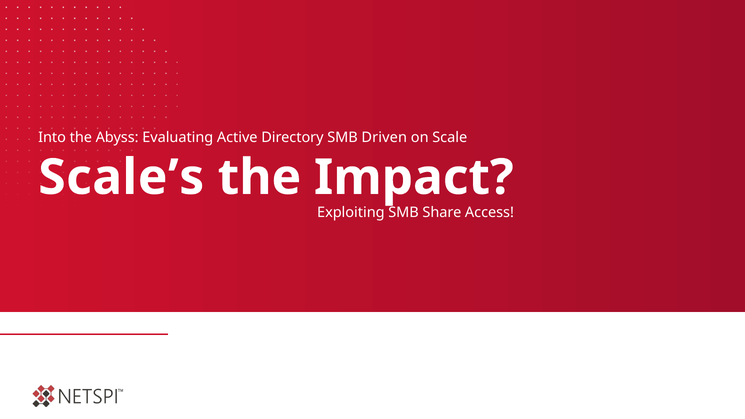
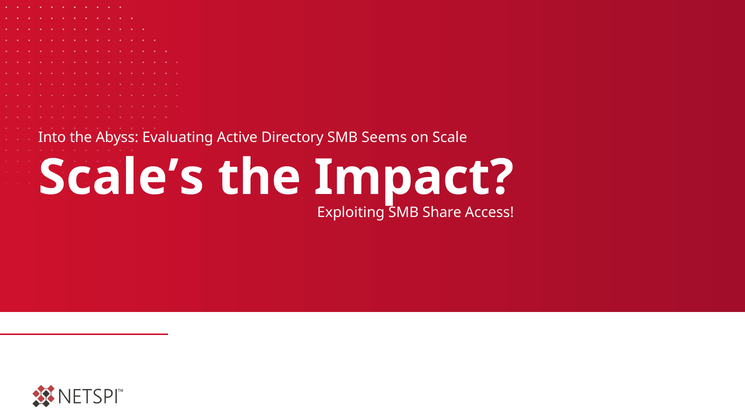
Driven: Driven -> Seems (384, 137)
